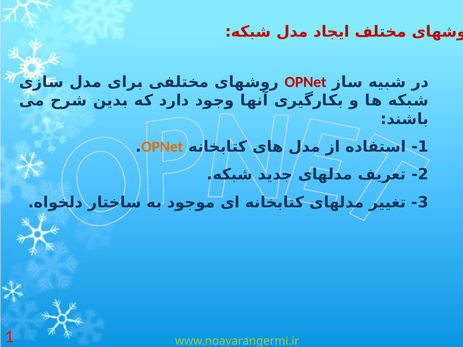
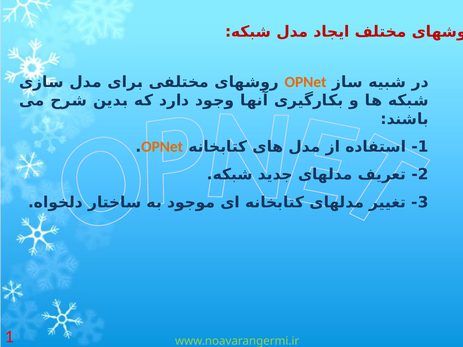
OPNet colour: red -> orange (306, 82)
